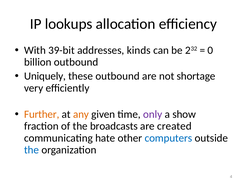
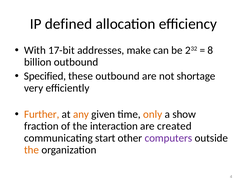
lookups: lookups -> defined (69, 24)
39-bit: 39-bit -> 17-bit (61, 50)
kinds: kinds -> make (139, 50)
0: 0 -> 8 (210, 50)
Uniquely: Uniquely -> Specified (45, 76)
only colour: purple -> orange (153, 114)
broadcasts: broadcasts -> interaction (114, 126)
hate: hate -> start (105, 138)
computers colour: blue -> purple (168, 138)
the colour: blue -> orange (32, 150)
